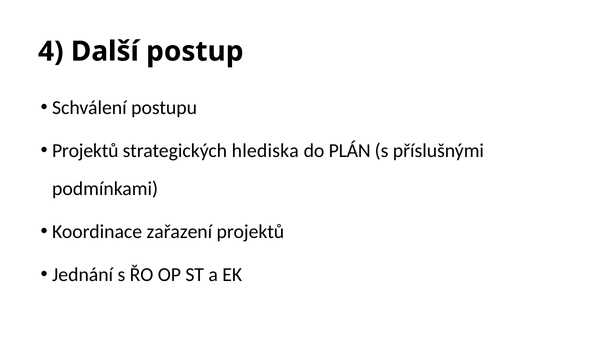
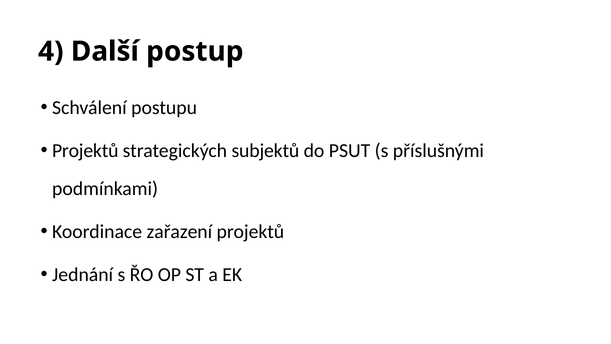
hlediska: hlediska -> subjektů (265, 151)
PLÁN: PLÁN -> PSUT (350, 151)
